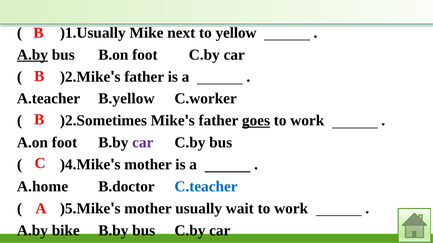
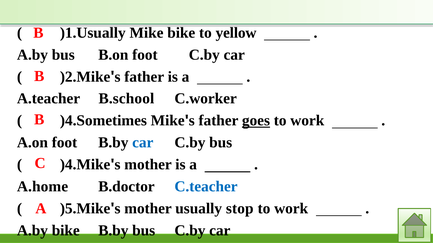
Mike next: next -> bike (181, 33)
A.by underline: present -> none (32, 55)
B.yellow: B.yellow -> B.school (126, 99)
)2.Sometimes: )2.Sometimes -> )4.Sometimes (103, 121)
car colour: purple -> blue (143, 143)
wait: wait -> stop (240, 209)
